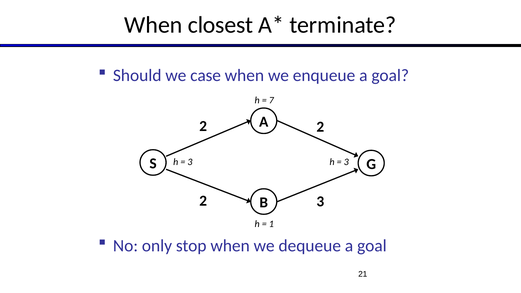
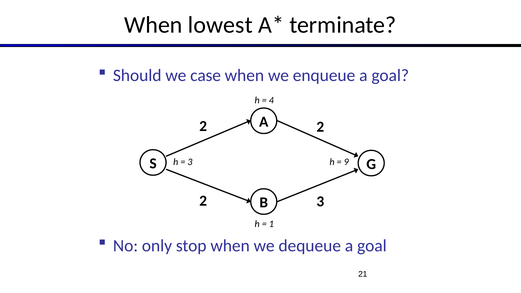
closest: closest -> lowest (220, 25)
7: 7 -> 4 (271, 100)
3: 3 -> 9 (346, 162)
